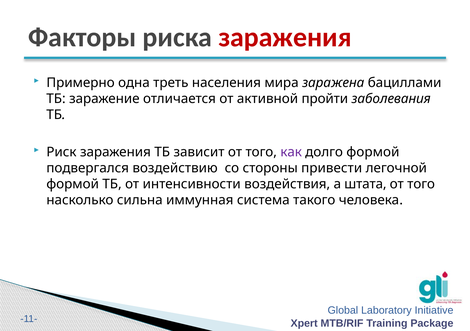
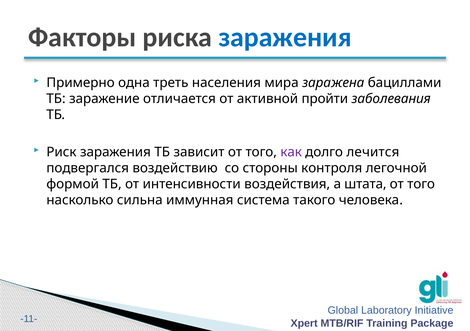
заражения colour: red -> blue (285, 38)
долго формой: формой -> лечится (373, 152)
привести: привести -> контроля (332, 168)
